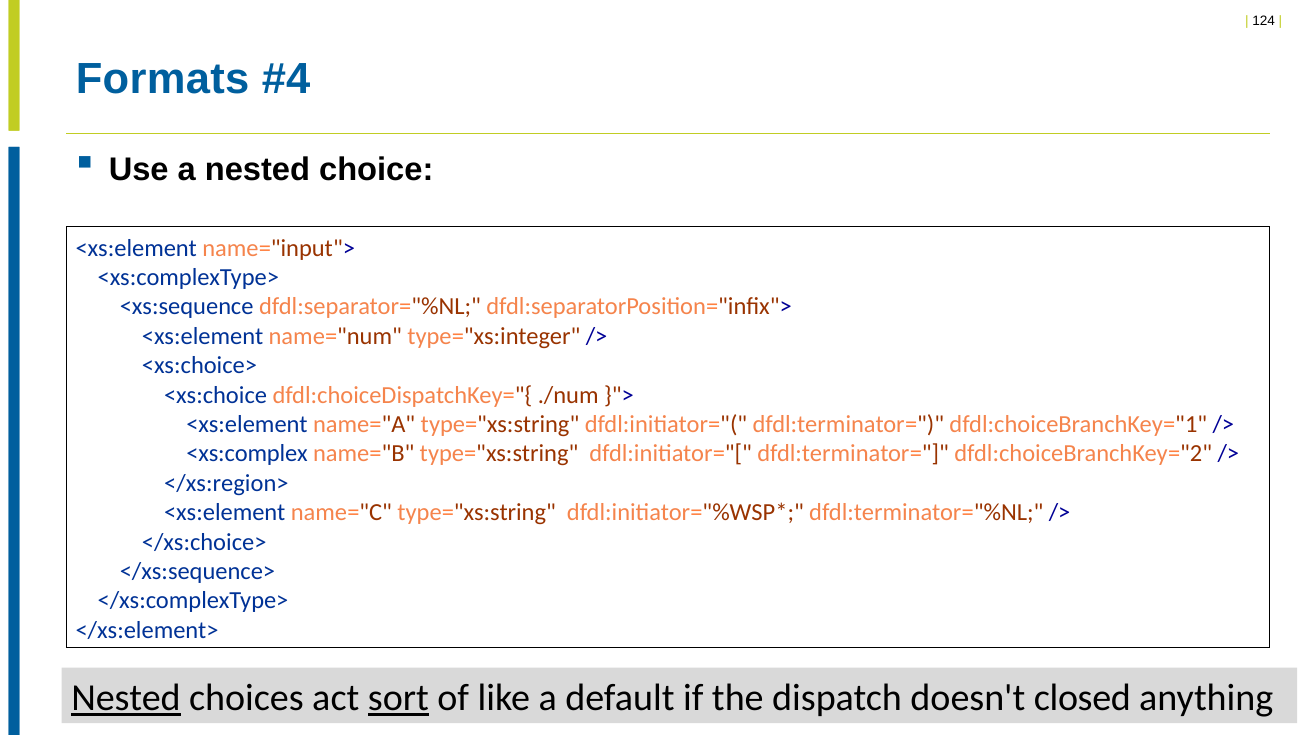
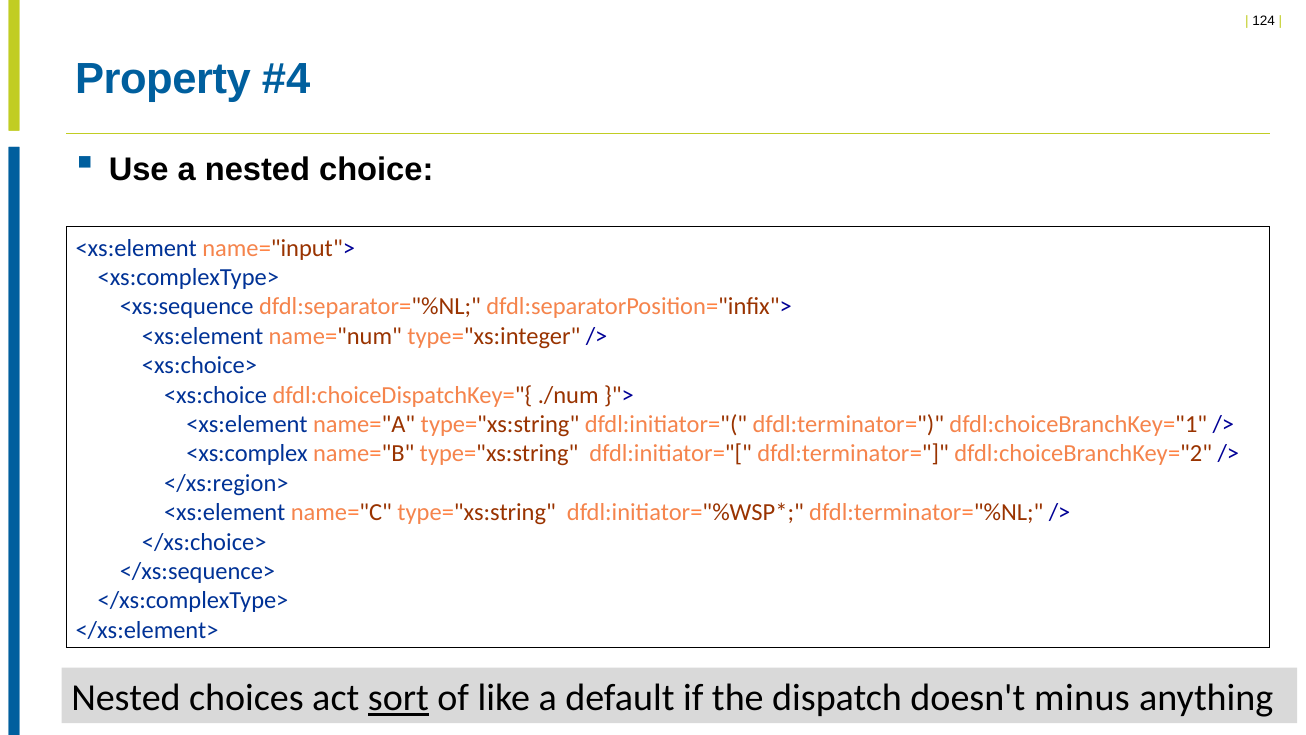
Formats: Formats -> Property (163, 79)
Nested underline: present -> none (126, 698)
closed: closed -> minus (1082, 698)
